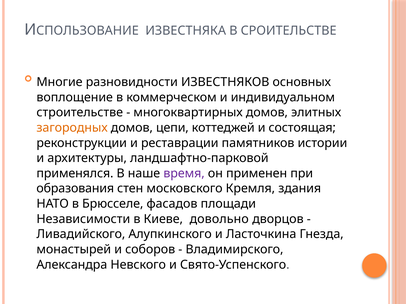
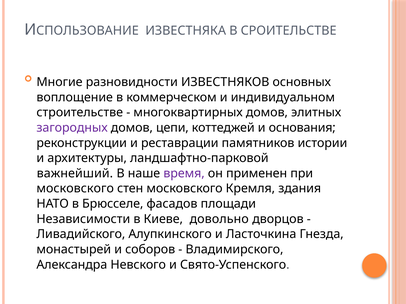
загородных colour: orange -> purple (72, 128)
состоящая: состоящая -> основания (302, 128)
применялся: применялся -> важнейший (75, 174)
образования: образования -> московского (75, 189)
